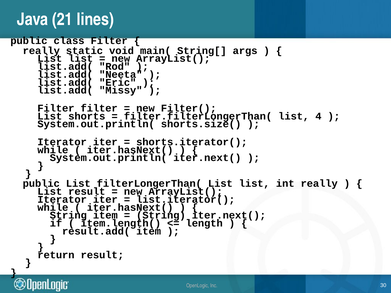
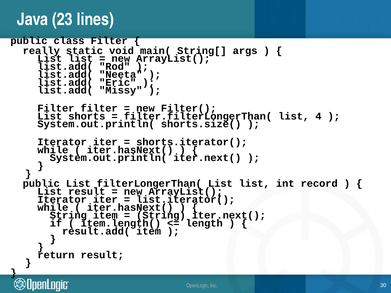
21: 21 -> 23 (62, 19)
int really: really -> record (319, 184)
